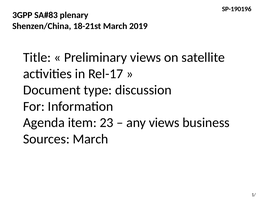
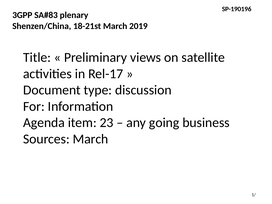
any views: views -> going (164, 123)
